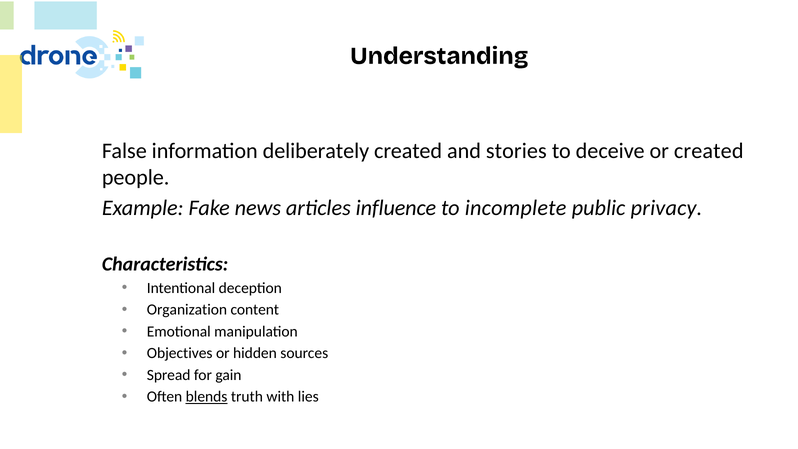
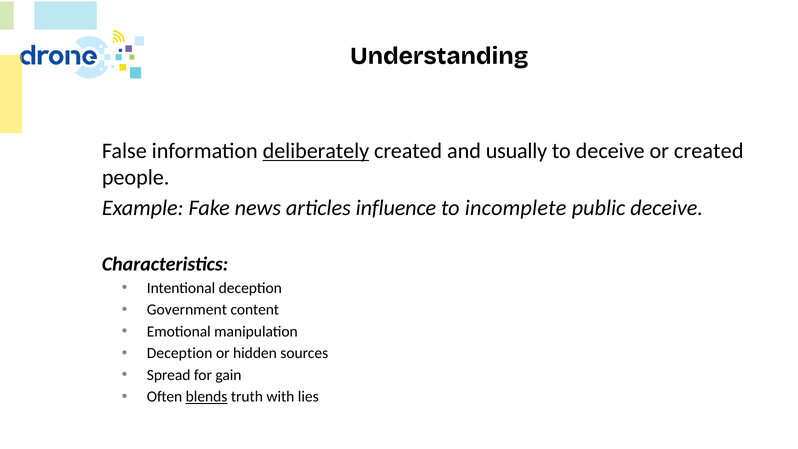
deliberately underline: none -> present (316, 151)
stories: stories -> usually (517, 151)
public privacy: privacy -> deceive (667, 208)
Organization: Organization -> Government (187, 310)
Objectives: Objectives -> Deception (180, 353)
